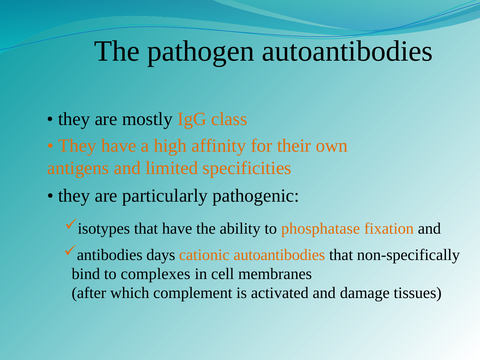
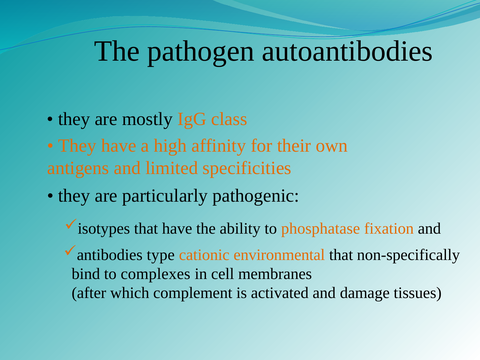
days: days -> type (161, 255)
cationic autoantibodies: autoantibodies -> environmental (279, 255)
